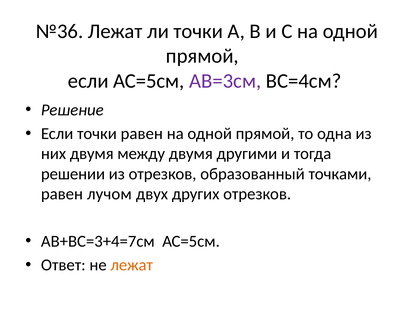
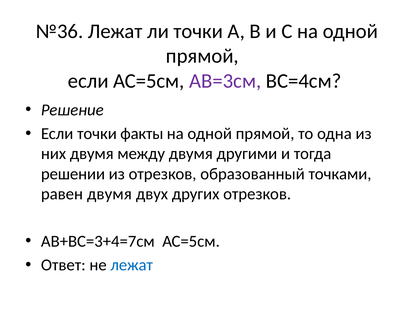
точки равен: равен -> факты (142, 134)
равен лучом: лучом -> двумя (109, 194)
лежат colour: orange -> blue (132, 265)
